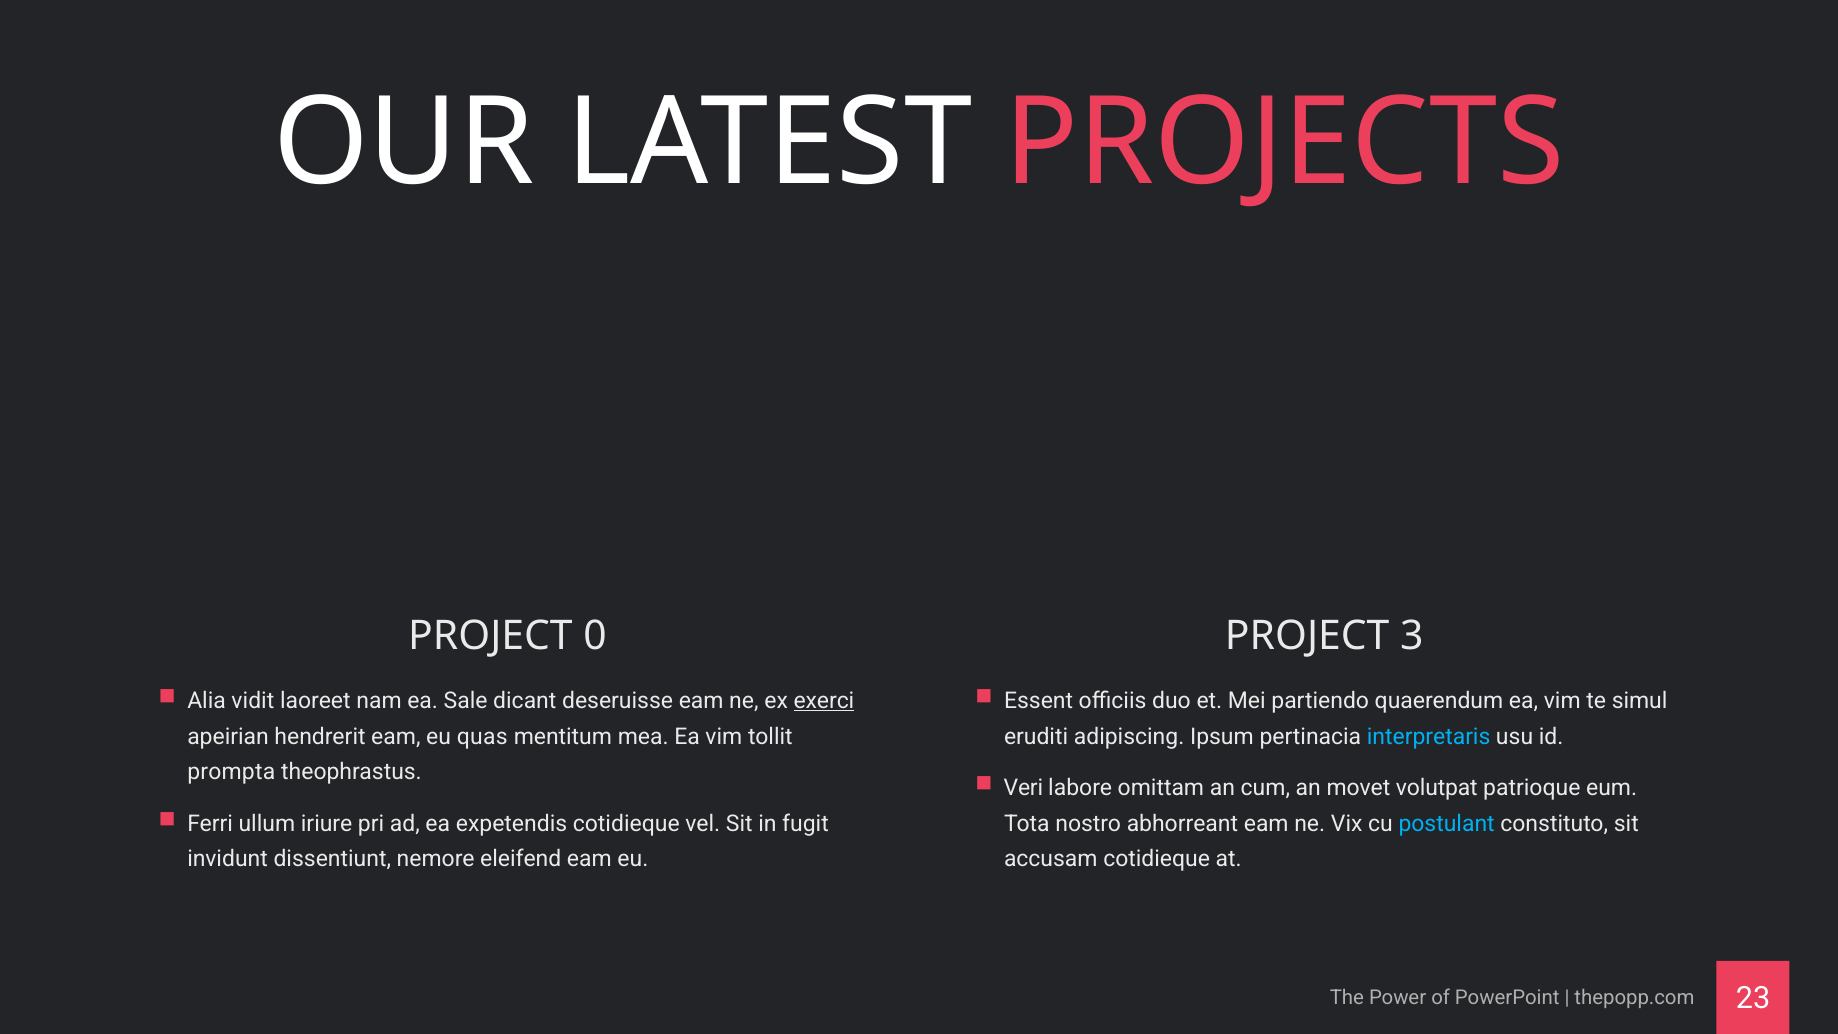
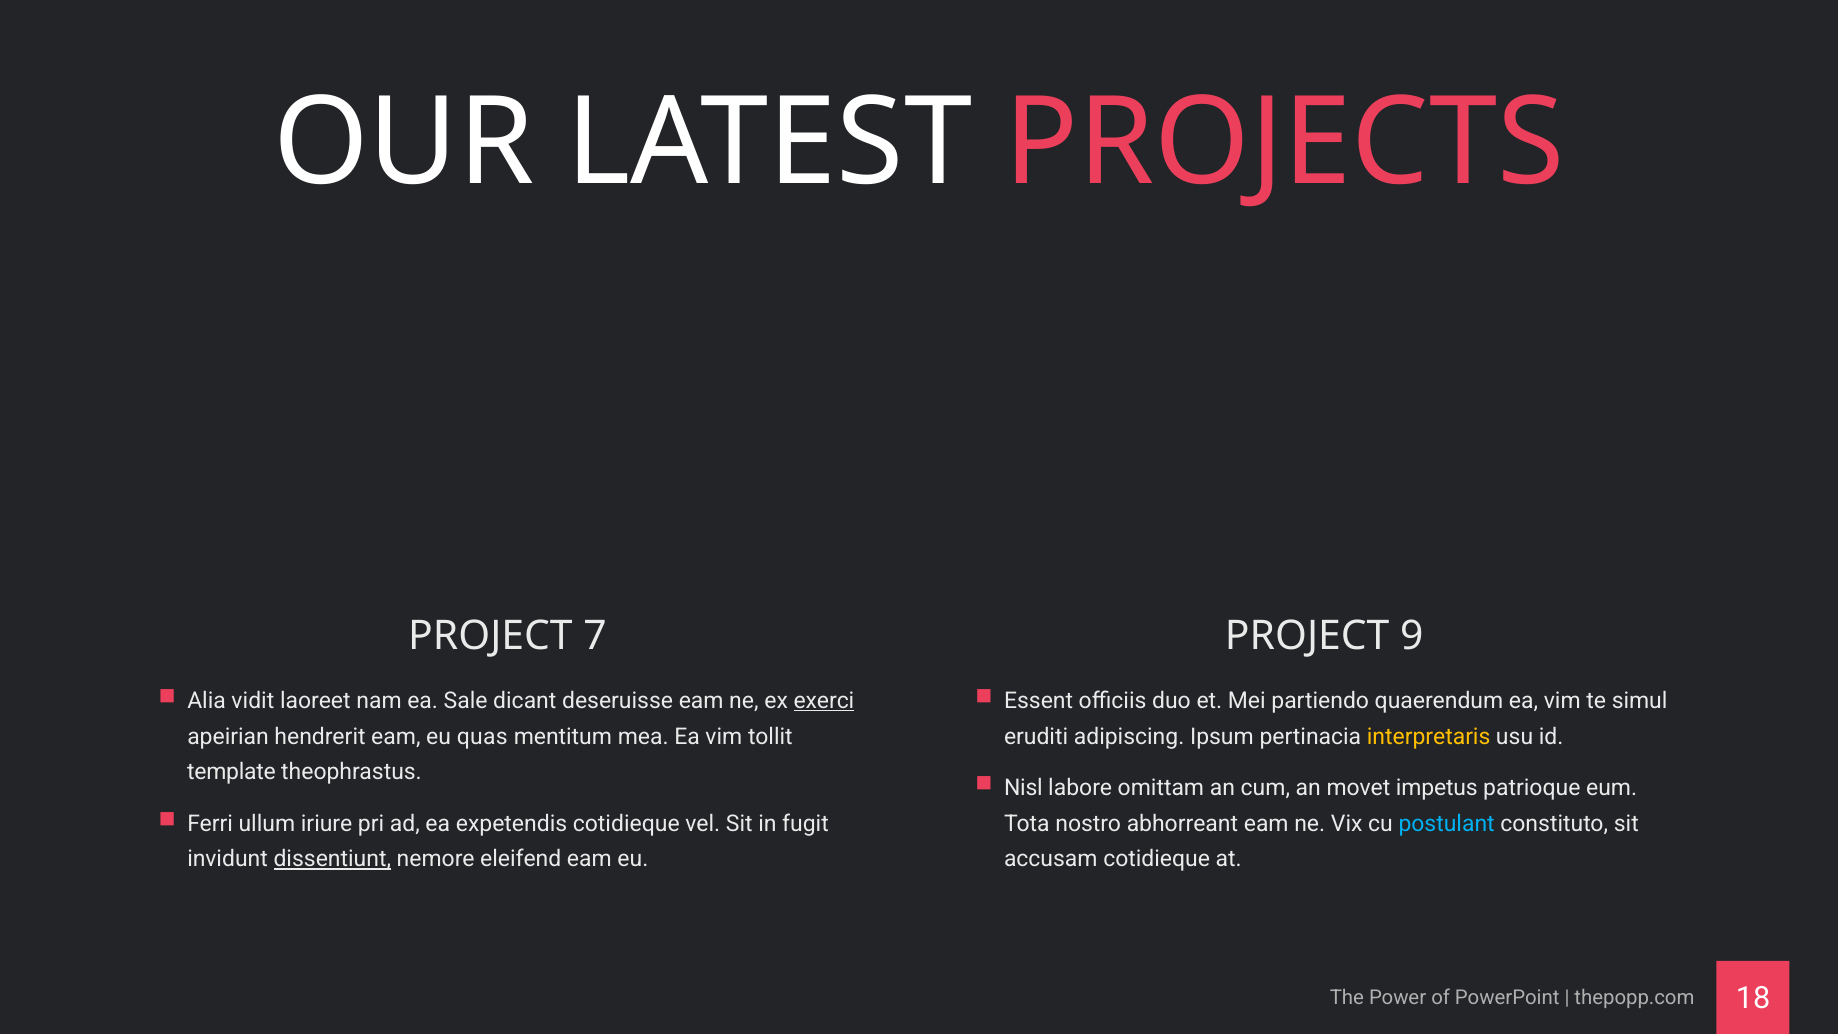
0: 0 -> 7 (595, 636)
3: 3 -> 9 (1412, 636)
interpretaris colour: light blue -> yellow (1429, 736)
prompta: prompta -> template (231, 772)
Veri: Veri -> Nisl (1023, 787)
volutpat: volutpat -> impetus (1437, 787)
dissentiunt underline: none -> present (332, 859)
23: 23 -> 18 (1753, 998)
